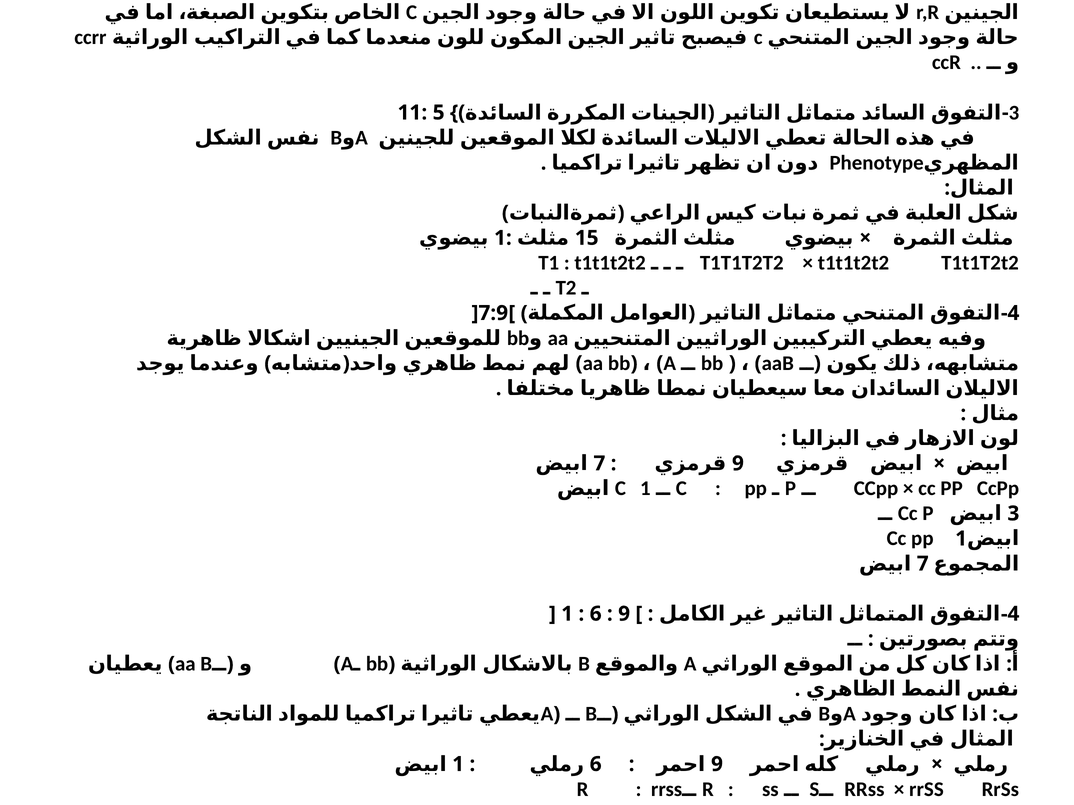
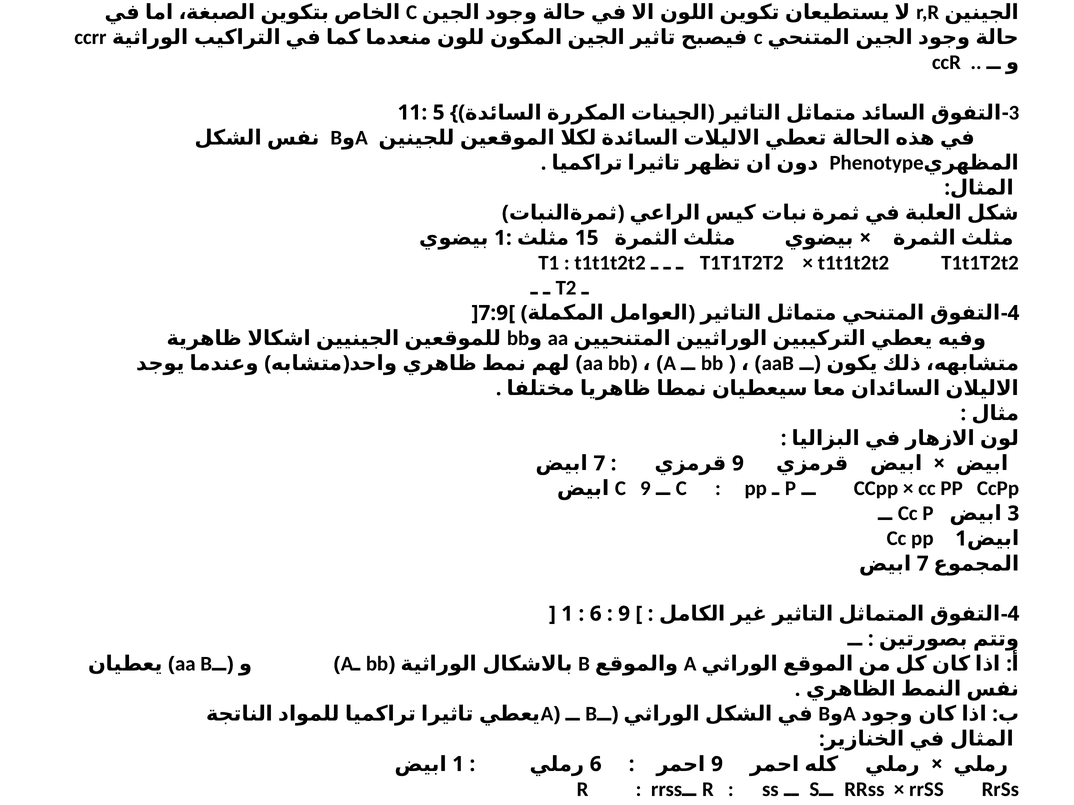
C 1: 1 -> 9 (645, 489)
